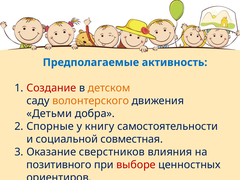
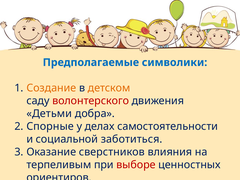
активность: активность -> символики (175, 62)
Создание colour: red -> orange (51, 88)
волонтерского colour: orange -> red (91, 101)
книгу: книгу -> делах (100, 126)
совместная: совместная -> заботиться (132, 139)
позитивного: позитивного -> терпеливым (59, 165)
